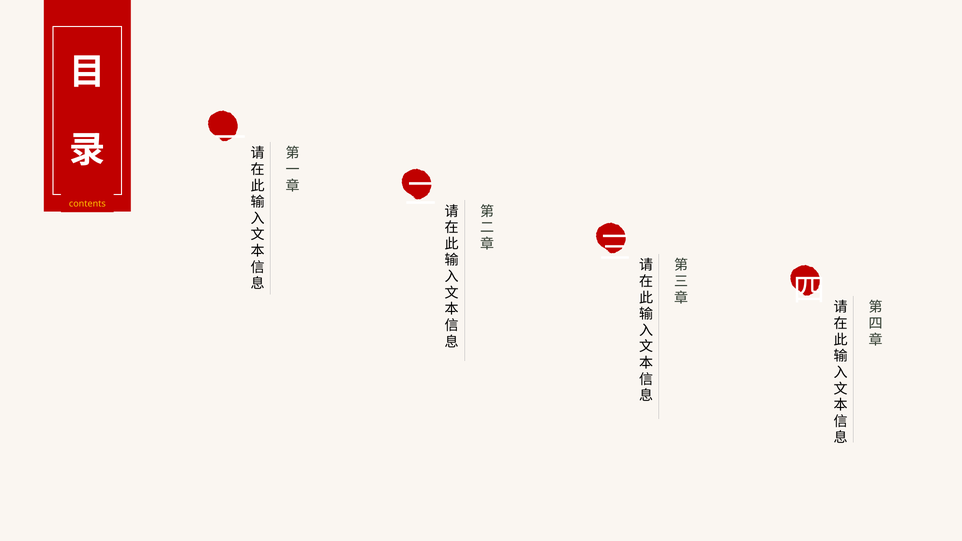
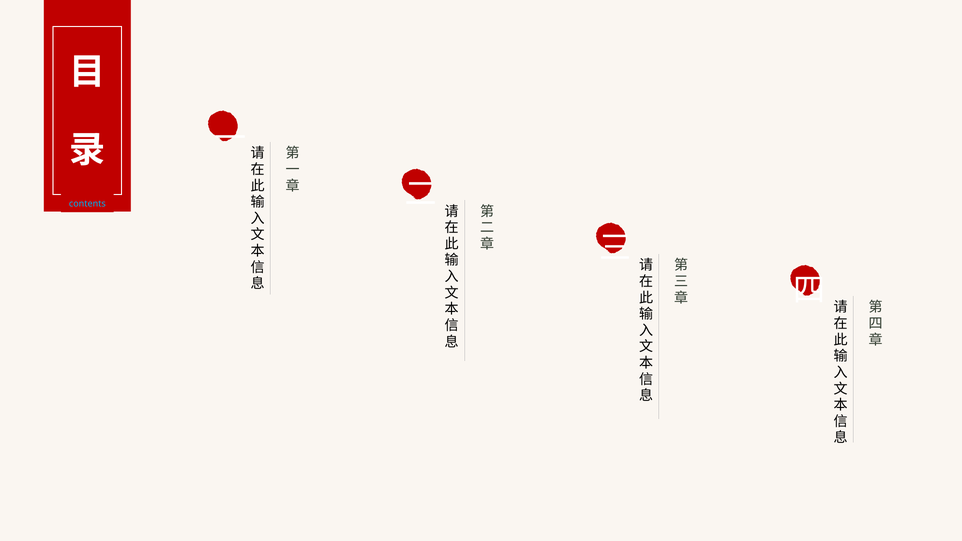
contents colour: yellow -> light blue (87, 204)
